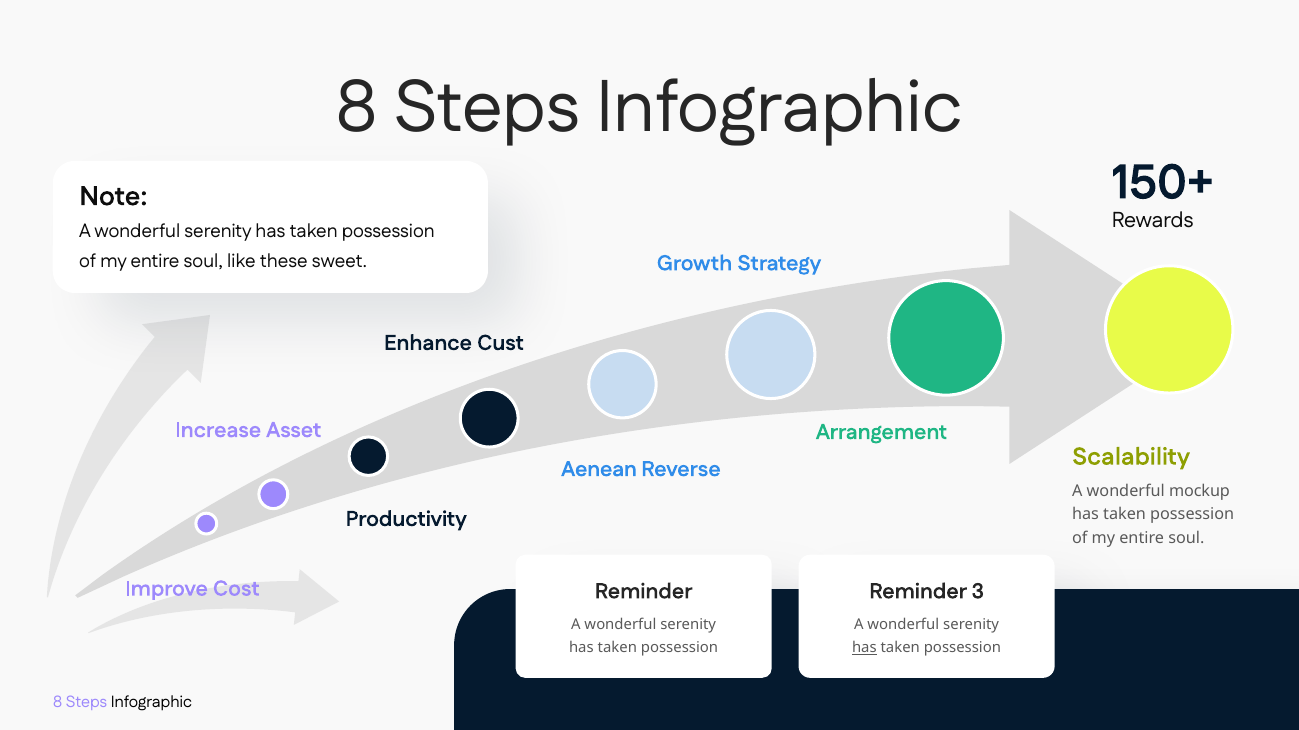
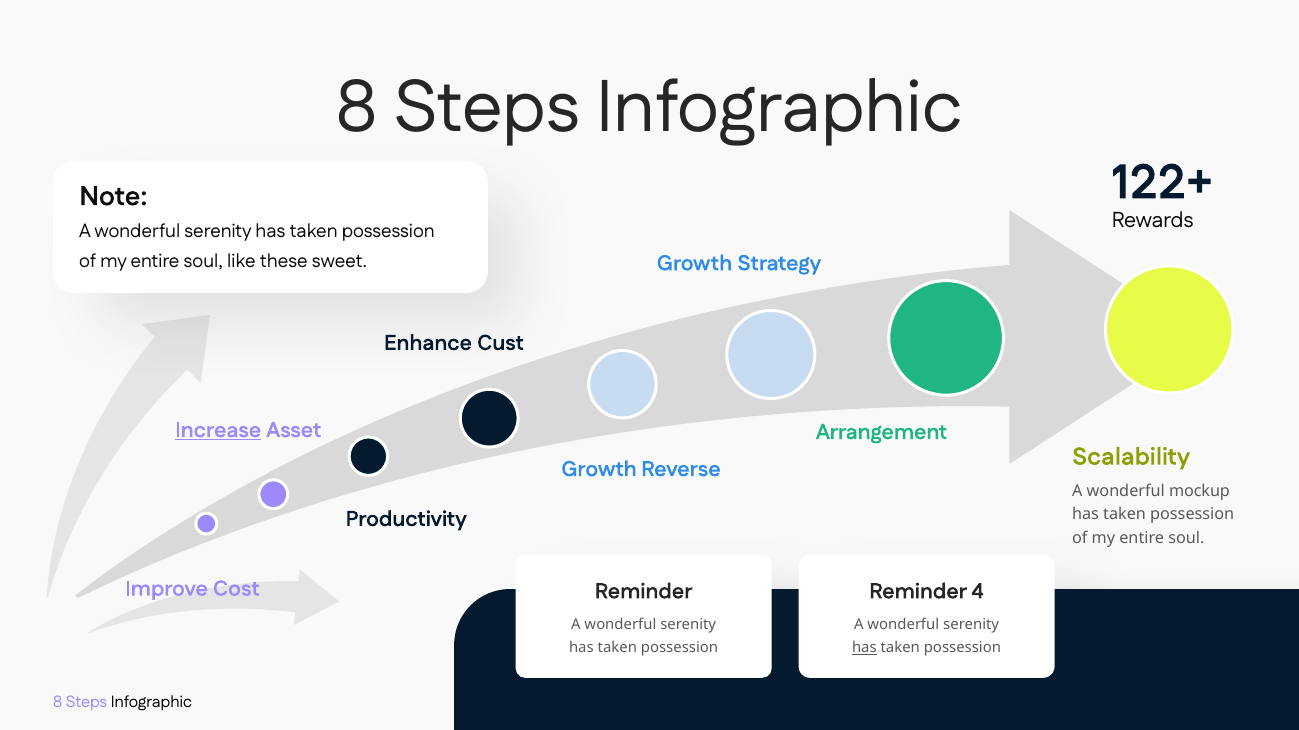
150+: 150+ -> 122+ (1162, 182)
Increase underline: none -> present (218, 430)
Aenean: Aenean -> Growth (599, 469)
3: 3 -> 4 (978, 592)
